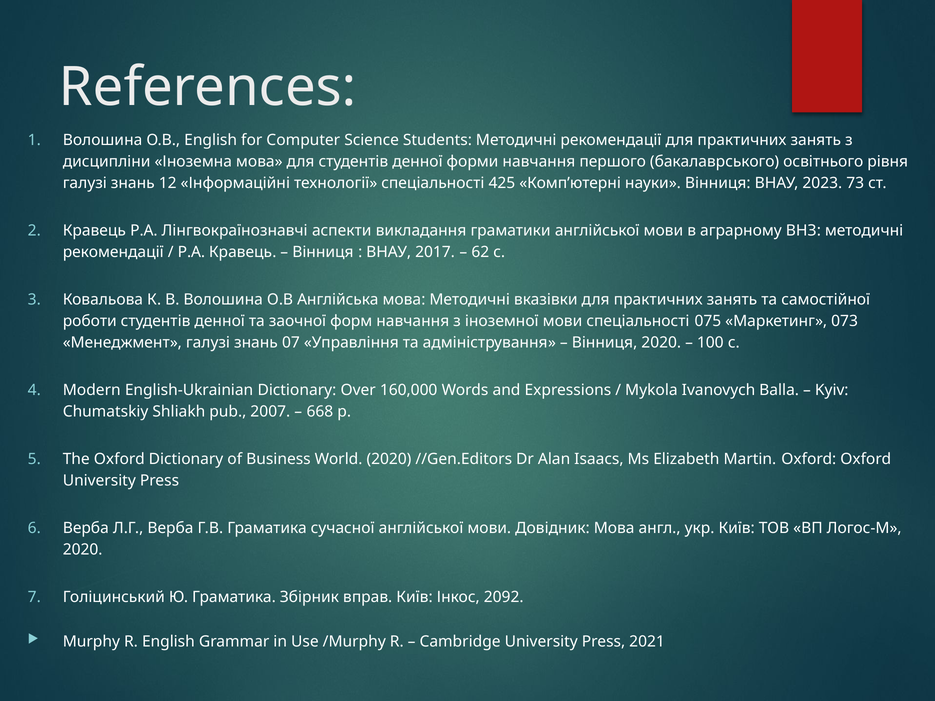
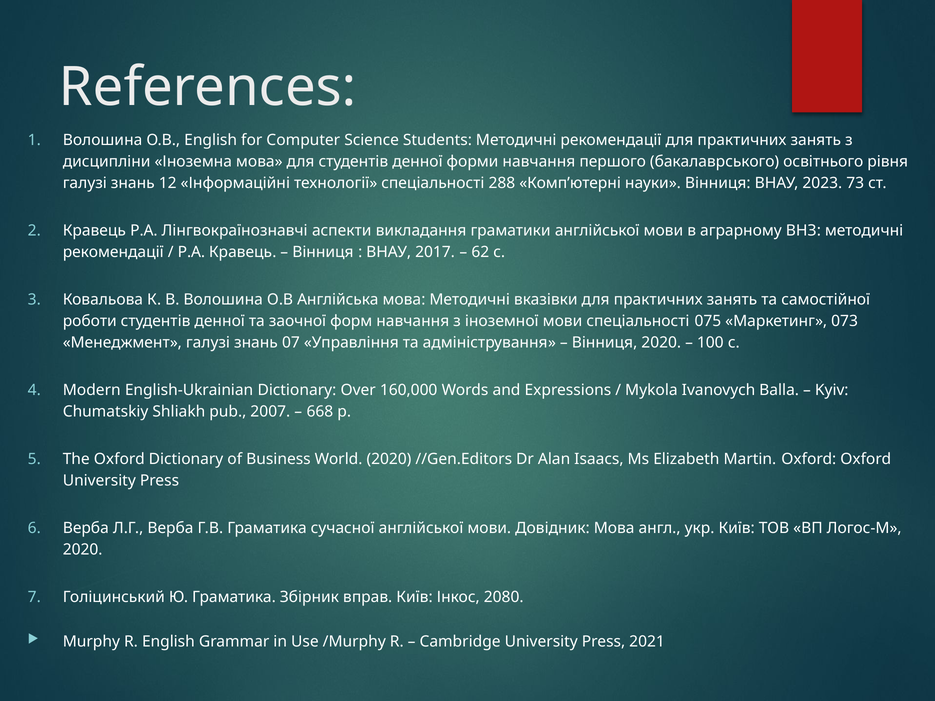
425: 425 -> 288 (502, 183)
2092: 2092 -> 2080 (504, 597)
